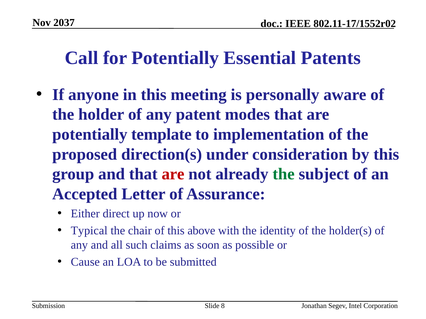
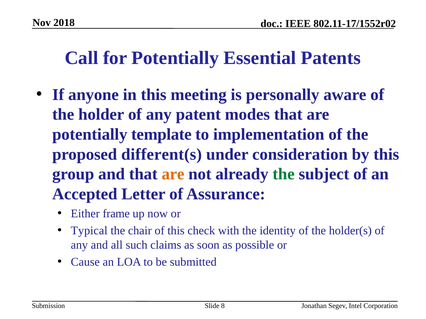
2037: 2037 -> 2018 (64, 23)
direction(s: direction(s -> different(s (162, 154)
are colour: red -> orange (173, 174)
direct: direct -> frame (116, 214)
above: above -> check (201, 231)
